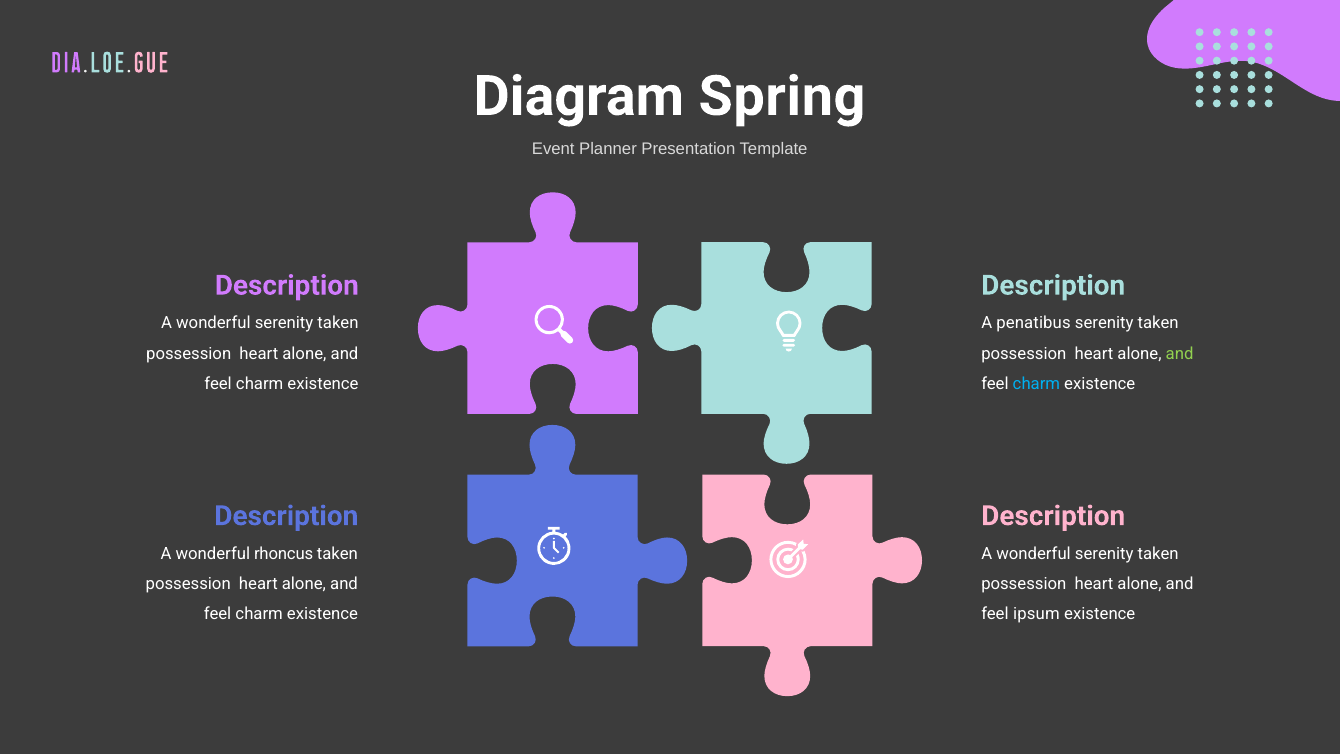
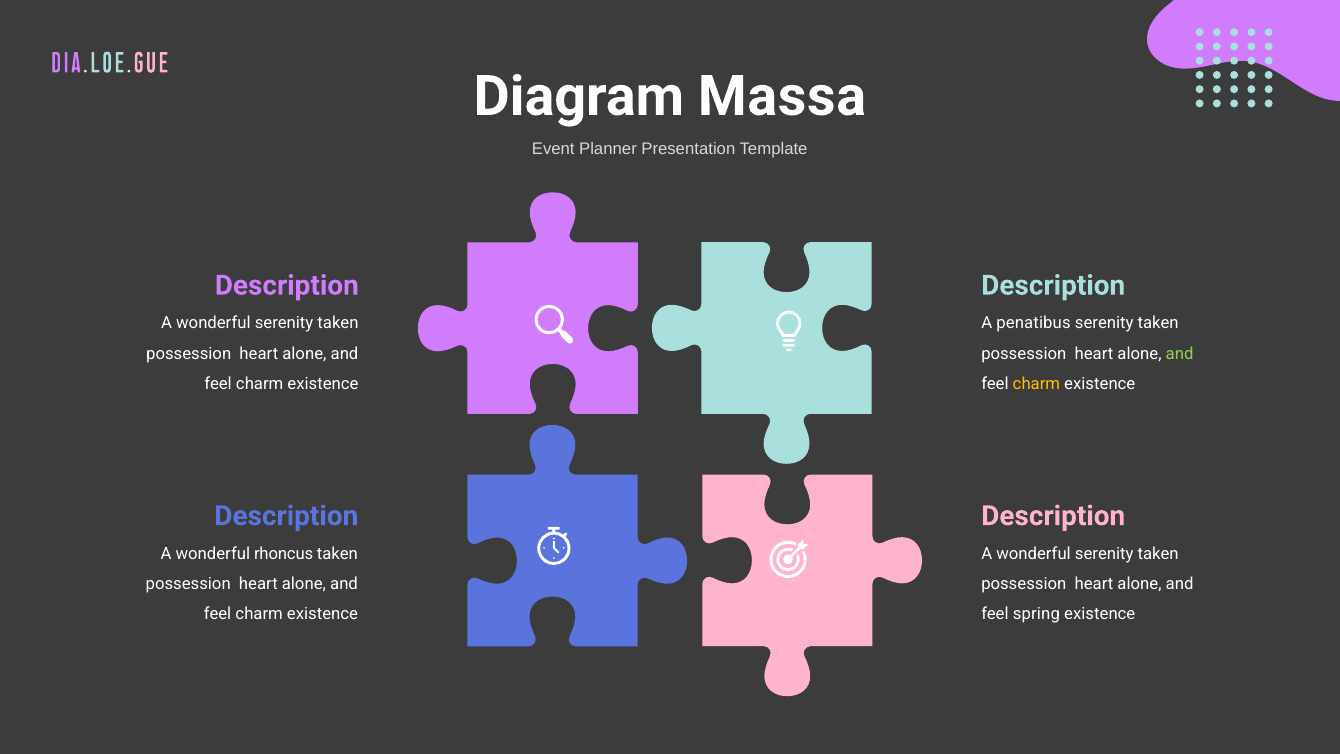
Spring: Spring -> Massa (782, 96)
charm colour: light blue -> yellow (1036, 384)
ipsum: ipsum -> spring (1036, 614)
